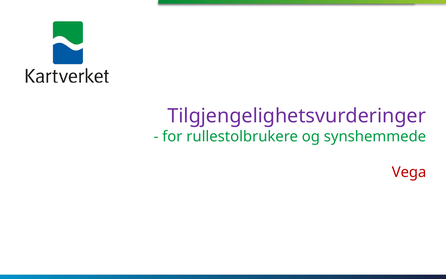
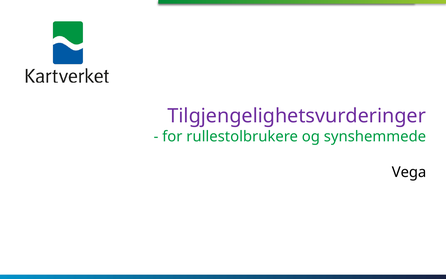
Vega colour: red -> black (409, 172)
